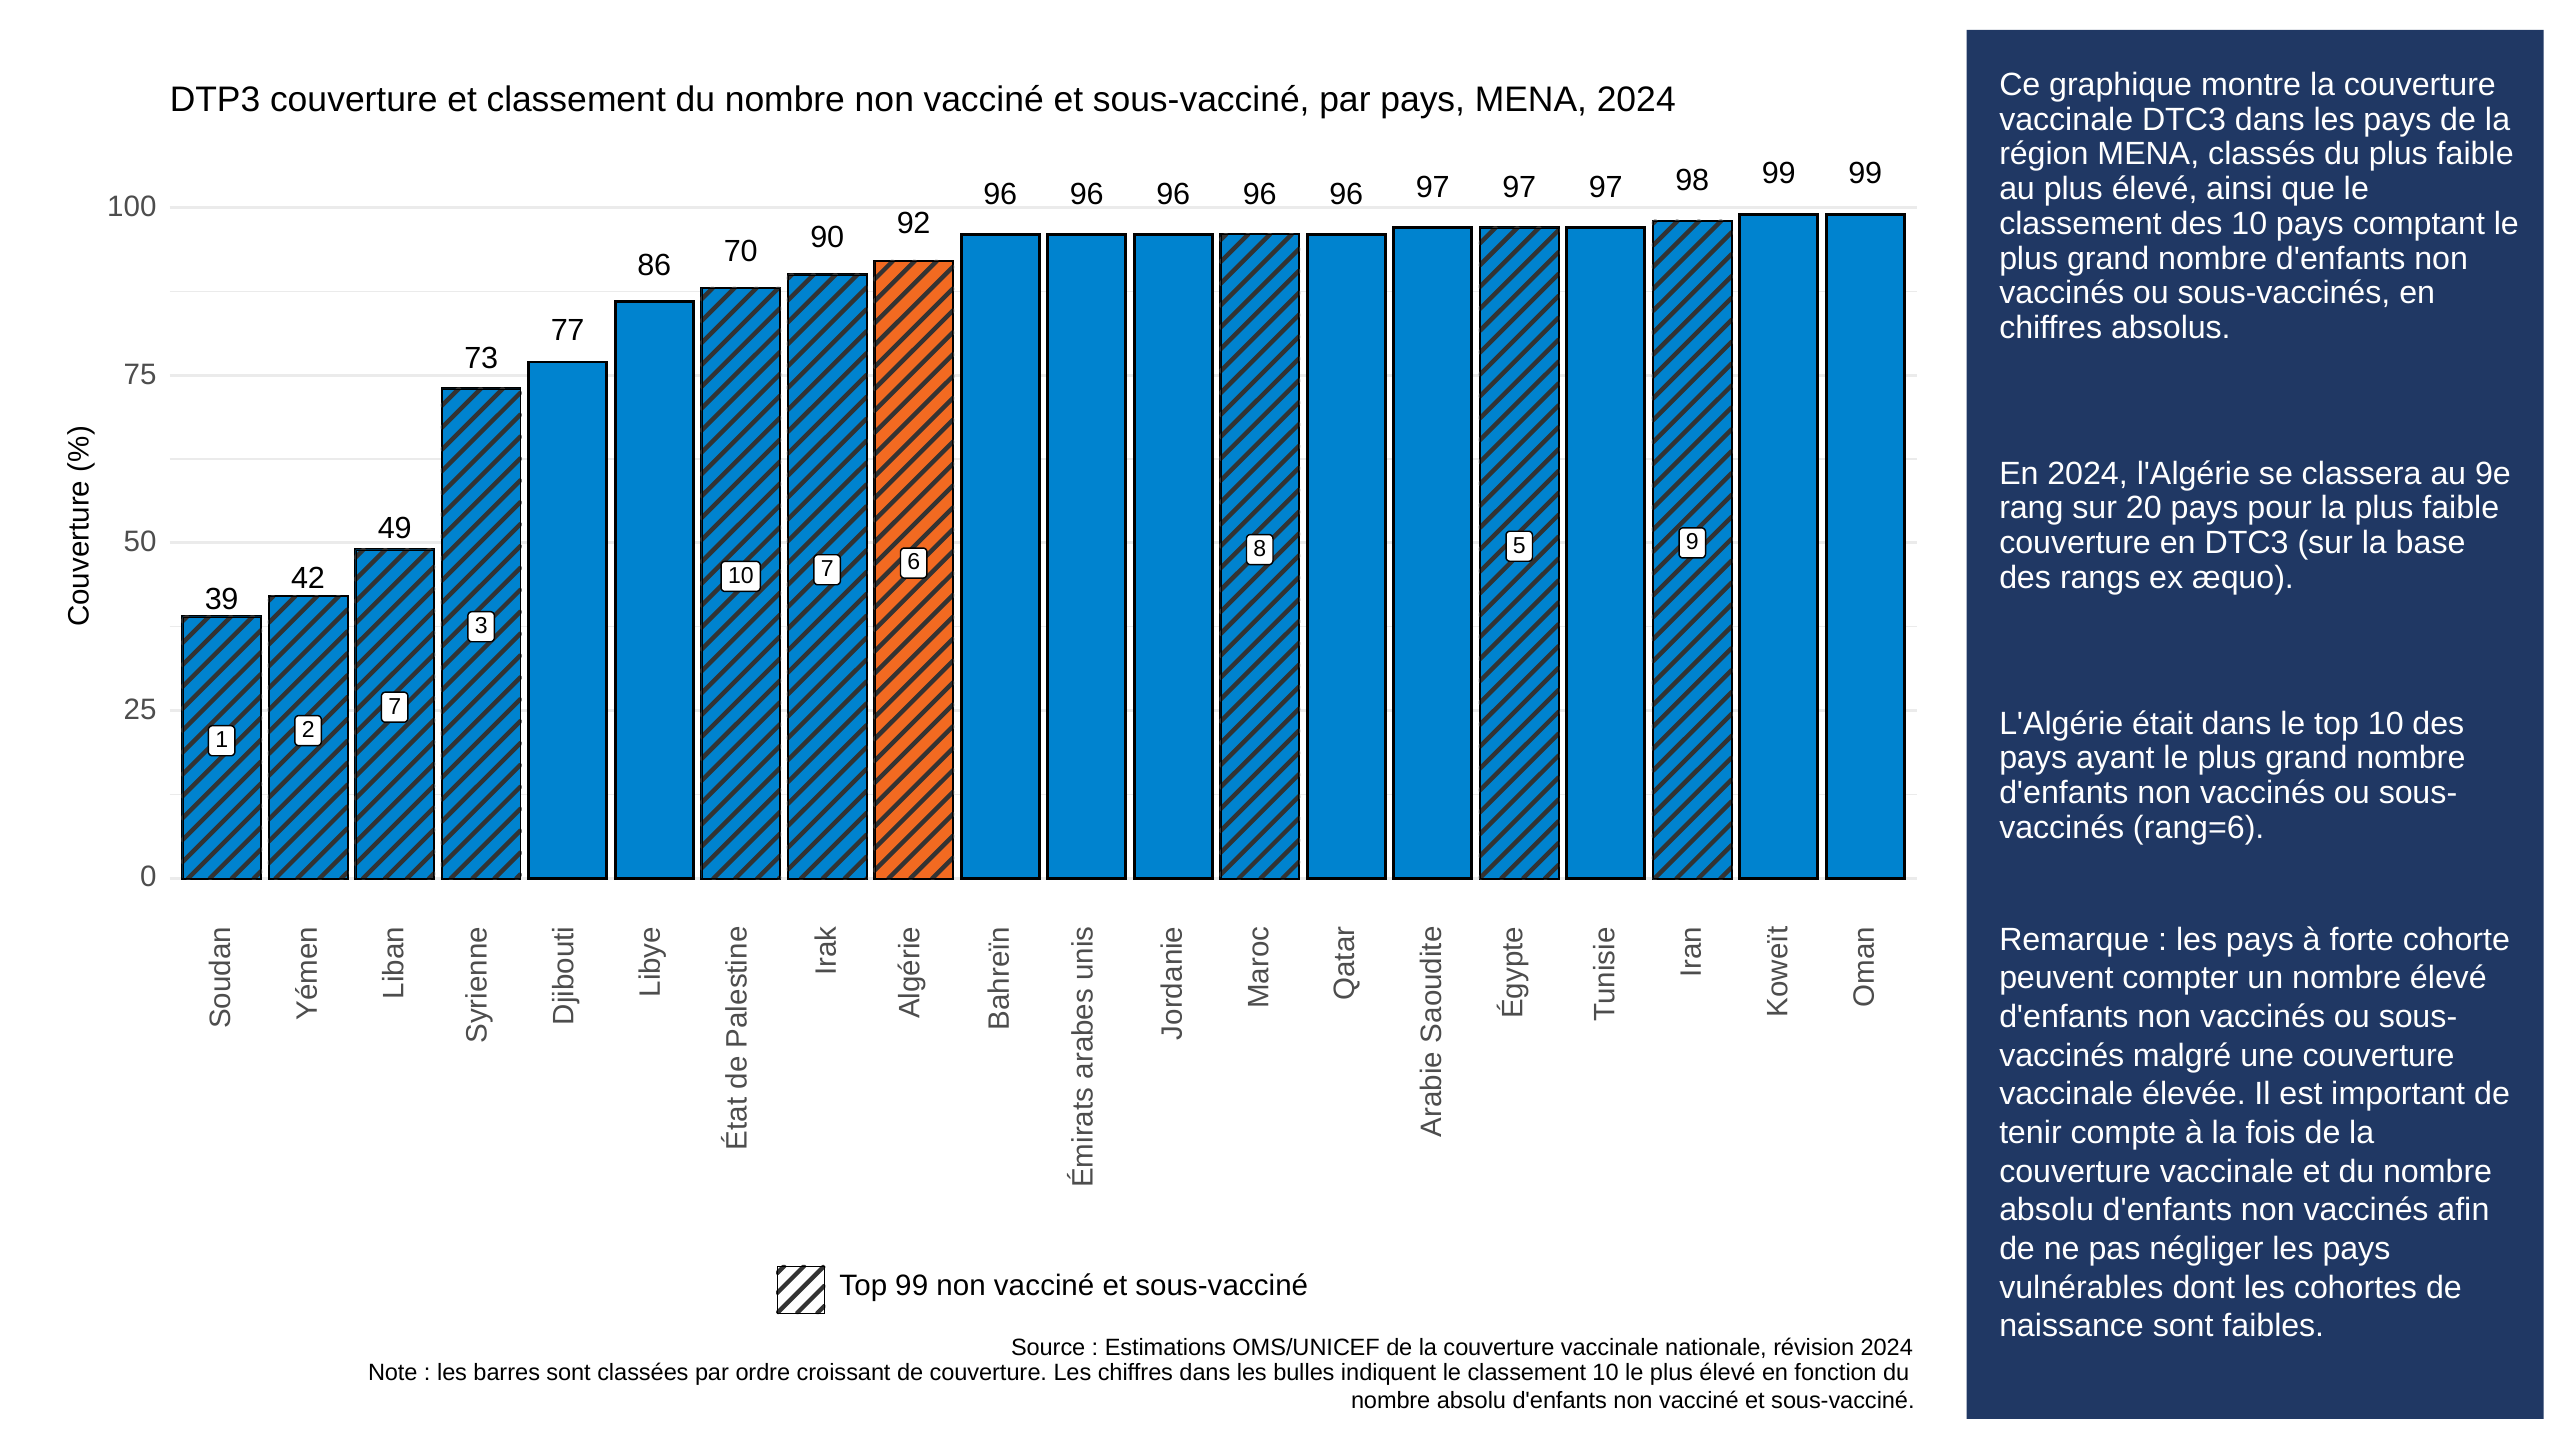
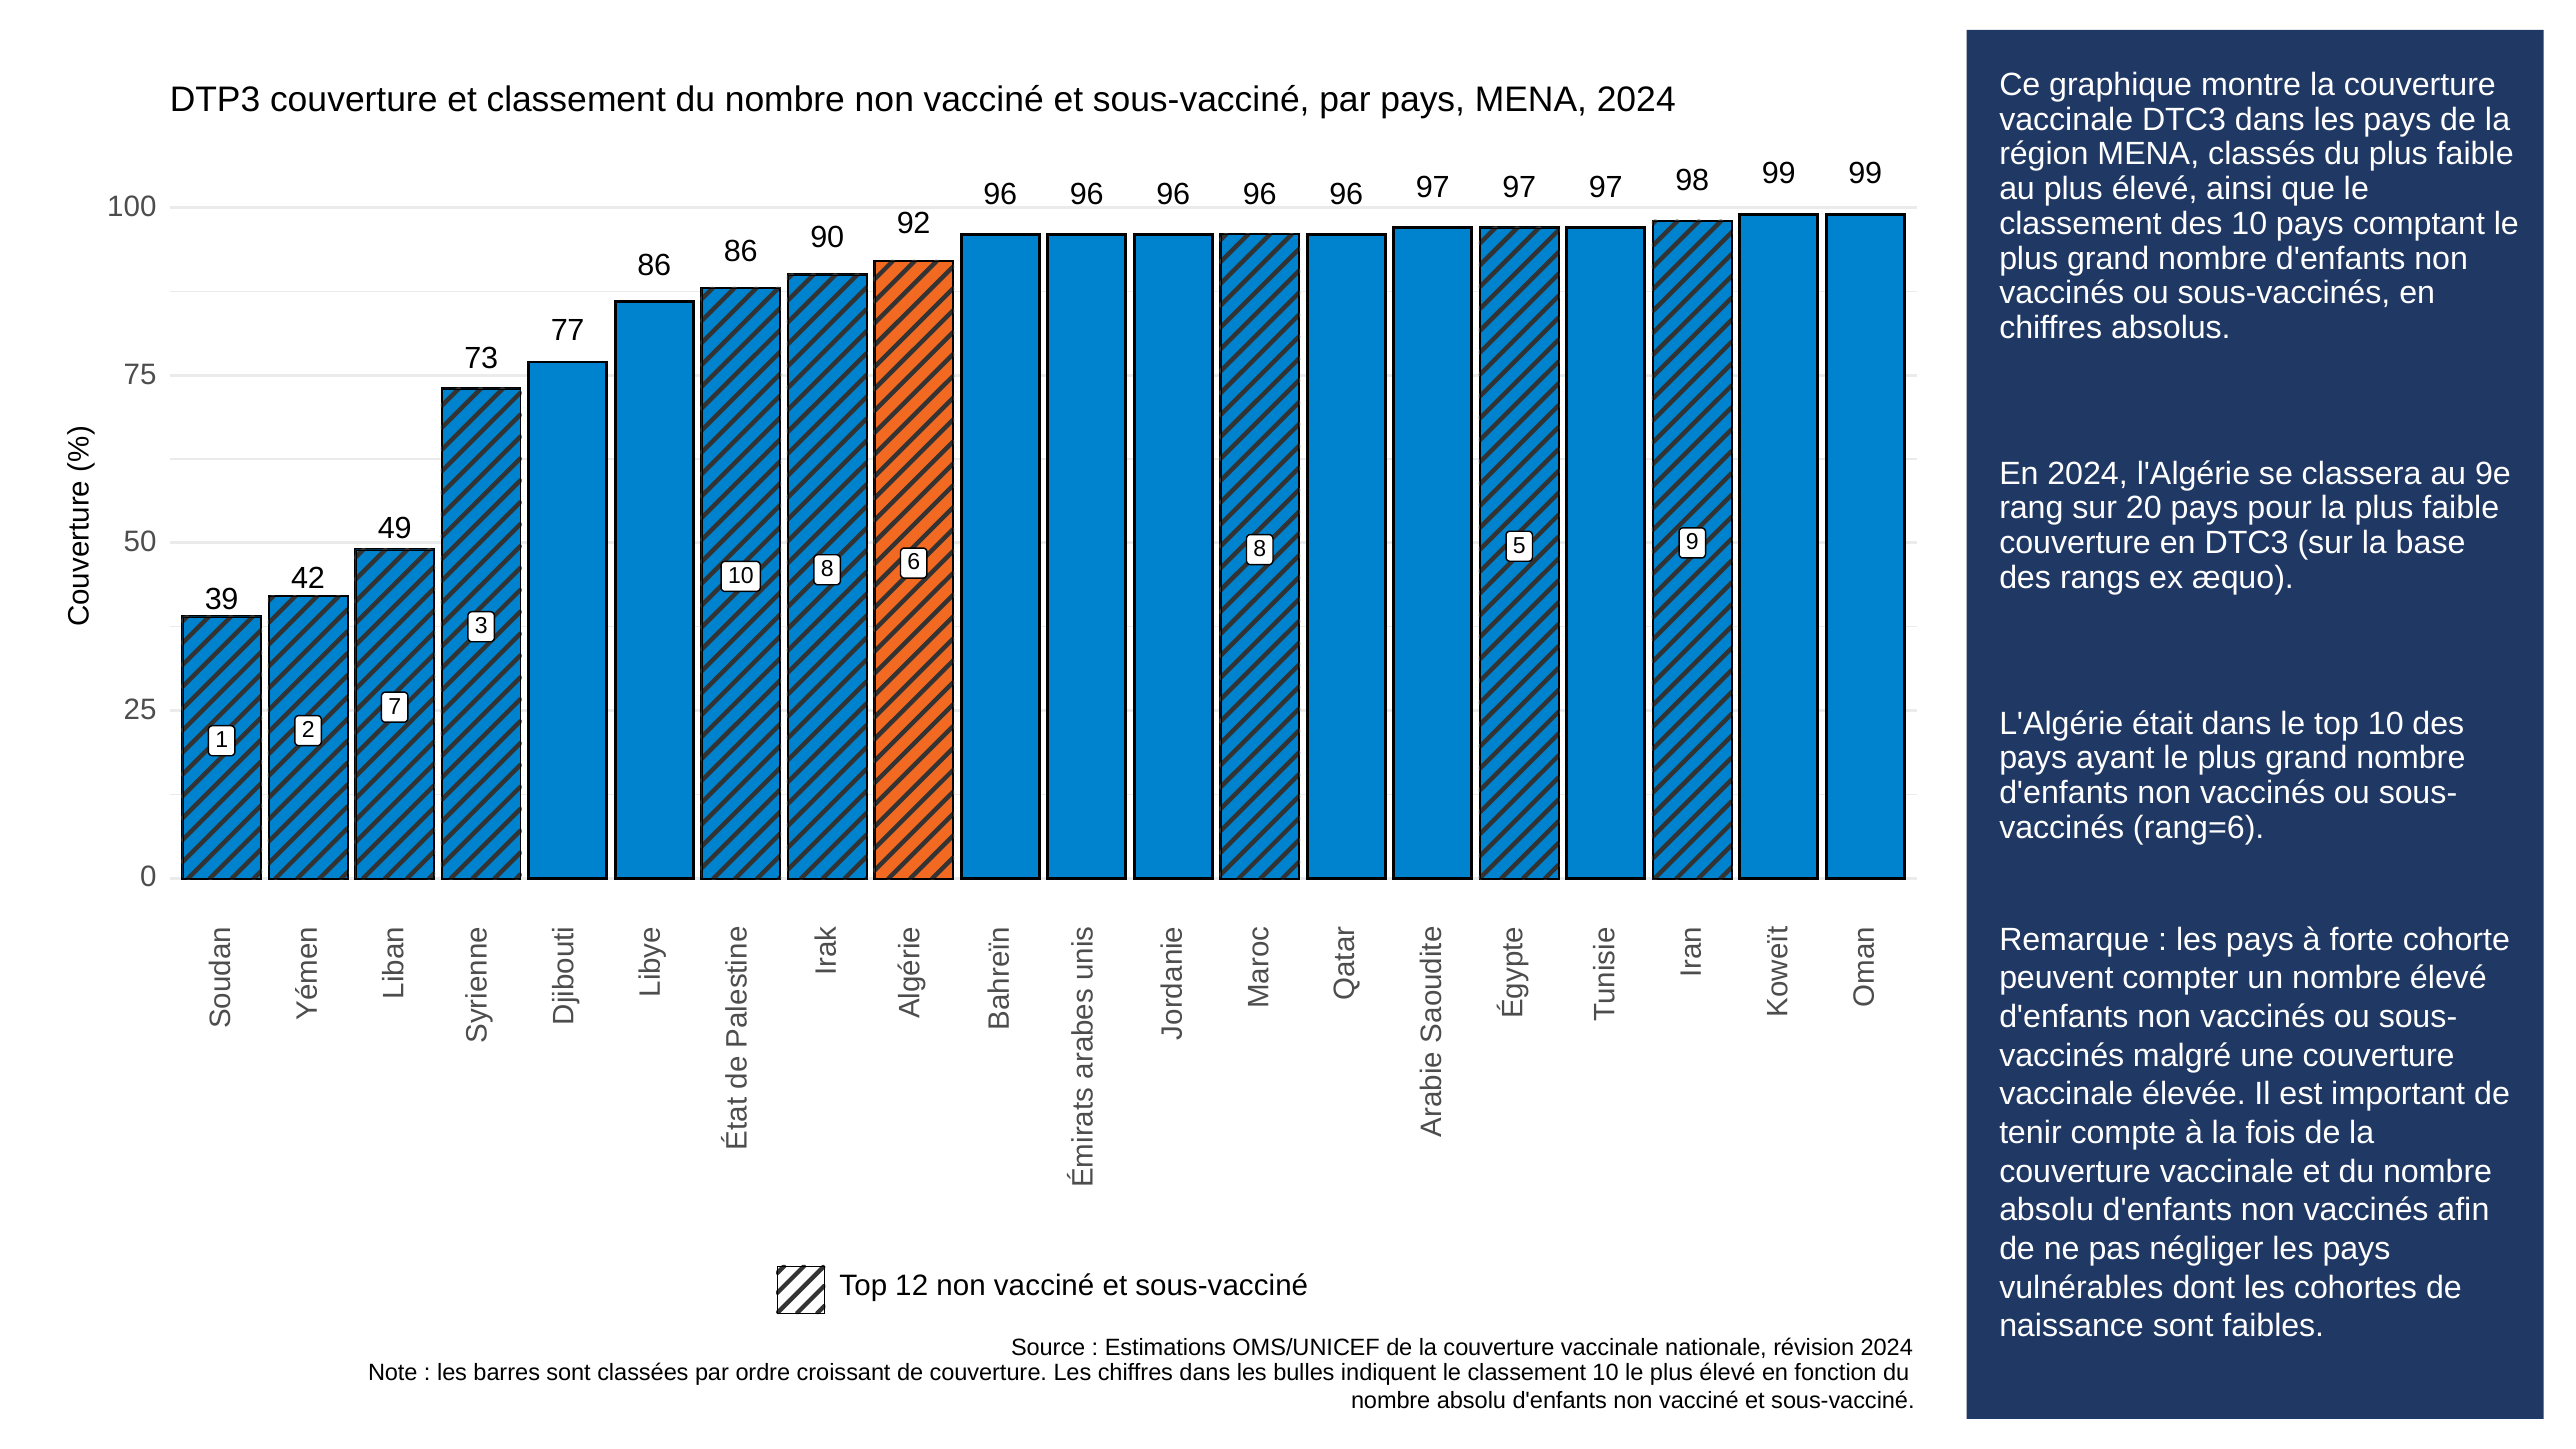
86 70: 70 -> 86 (741, 252)
10 7: 7 -> 8 (827, 569)
Top 99: 99 -> 12 (912, 1286)
